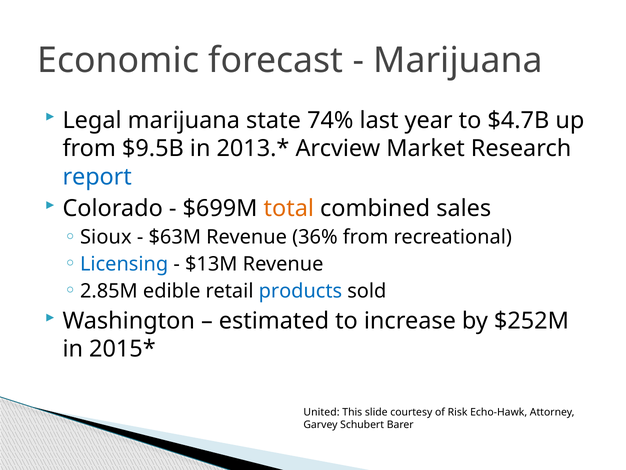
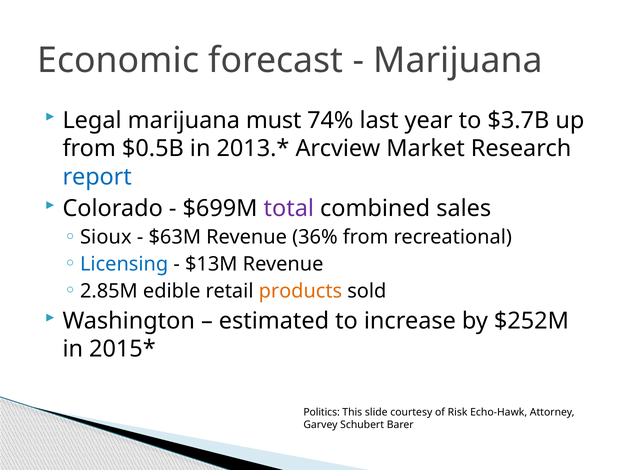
state: state -> must (274, 120)
$4.7B: $4.7B -> $3.7B (518, 120)
$9.5B: $9.5B -> $0.5B (153, 148)
total colour: orange -> purple (289, 208)
products colour: blue -> orange (300, 291)
United: United -> Politics (322, 412)
